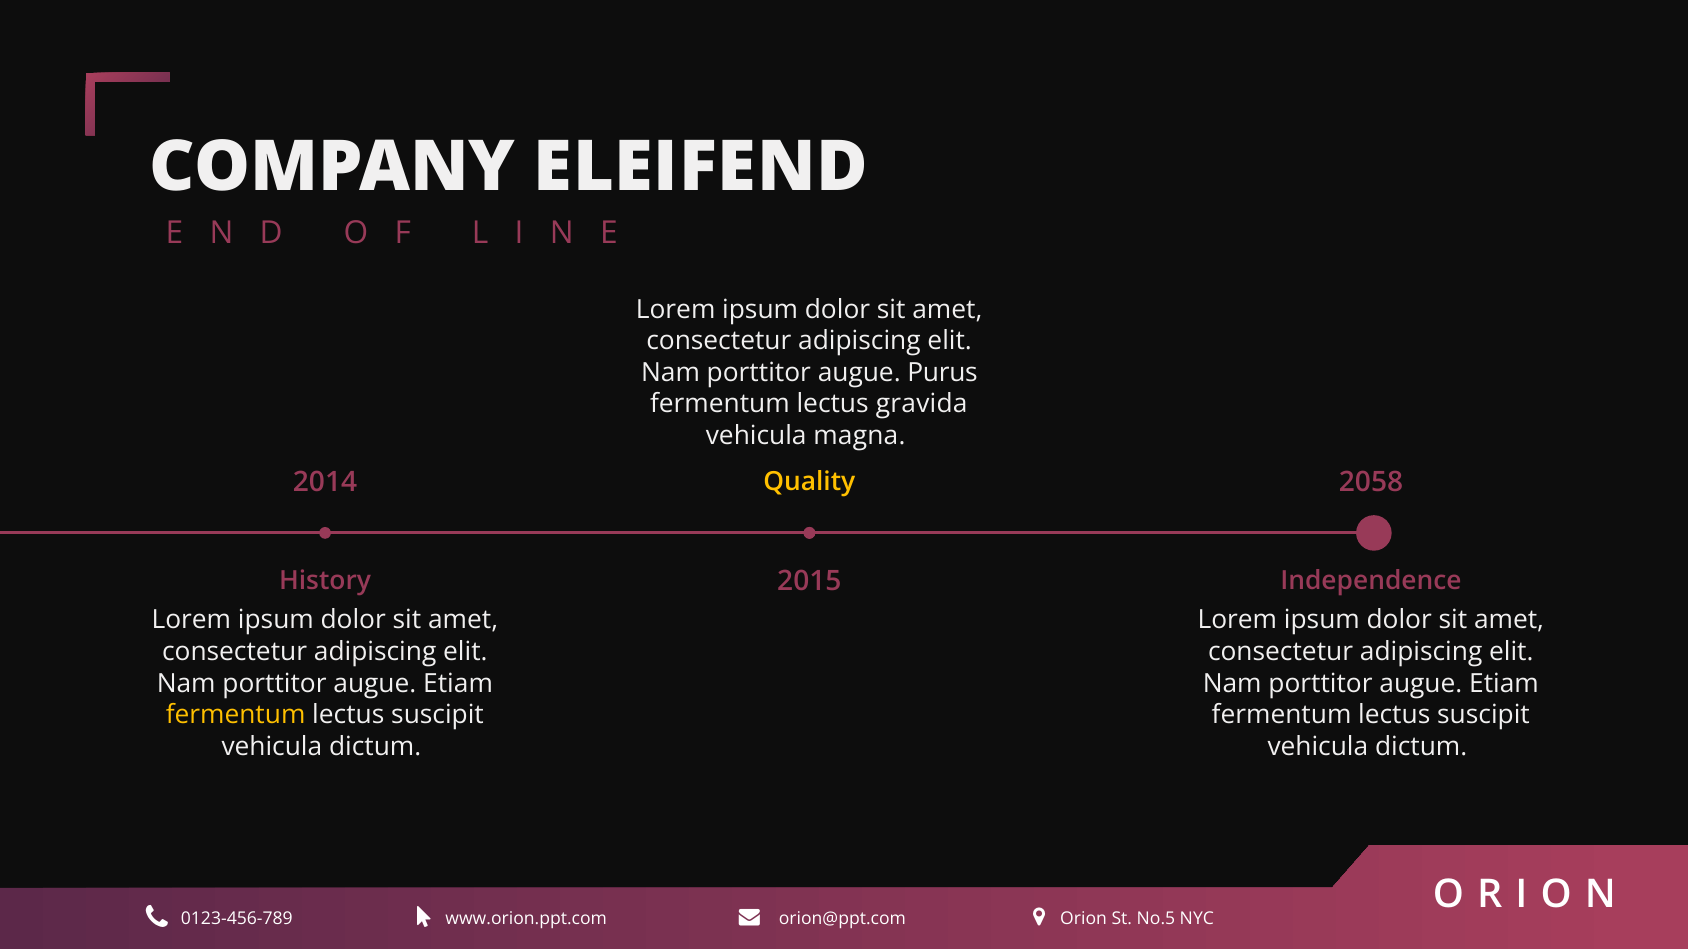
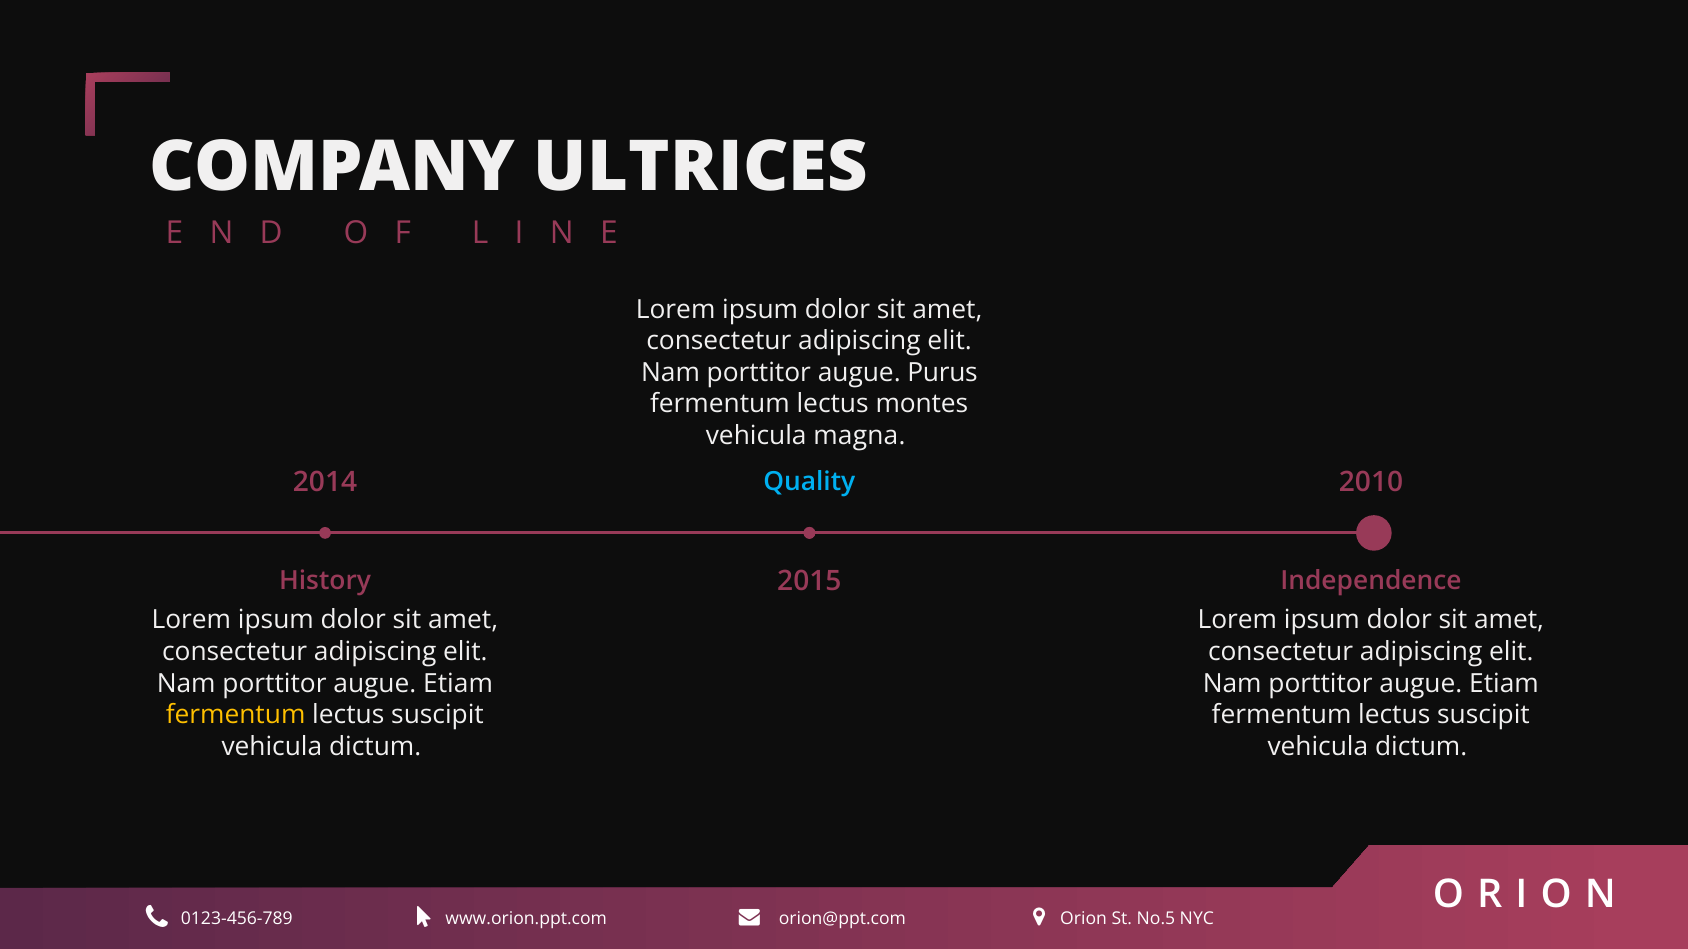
ELEIFEND: ELEIFEND -> ULTRICES (701, 168)
gravida: gravida -> montes (922, 404)
2058: 2058 -> 2010 (1371, 482)
Quality colour: yellow -> light blue (809, 482)
